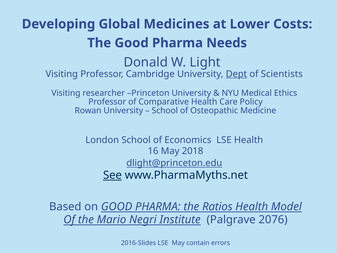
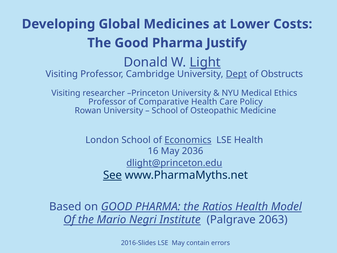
Needs: Needs -> Justify (227, 43)
Light underline: none -> present (205, 62)
Scientists: Scientists -> Obstructs (282, 74)
Economics underline: none -> present (188, 140)
2018: 2018 -> 2036 (193, 151)
2076: 2076 -> 2063 (273, 220)
